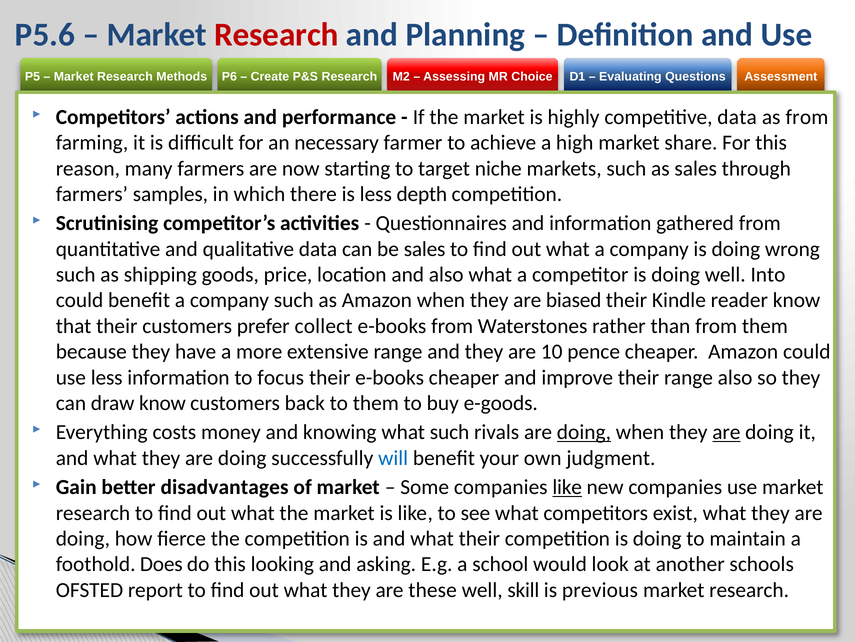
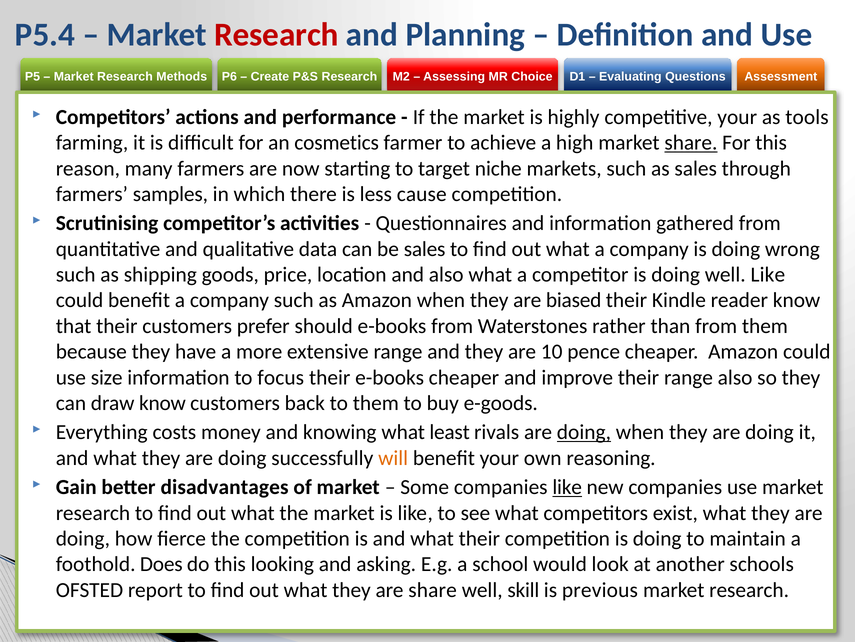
P5.6: P5.6 -> P5.4 (45, 35)
competitive data: data -> your (737, 117)
as from: from -> tools (807, 117)
necessary: necessary -> cosmetics (337, 143)
share underline: none -> present (691, 143)
depth: depth -> cause (422, 194)
well Into: Into -> Like (768, 274)
collect: collect -> should (324, 326)
use less: less -> size (107, 377)
what such: such -> least (450, 432)
are underline: present -> none (726, 432)
will colour: blue -> orange (393, 458)
judgment: judgment -> reasoning (611, 458)
are these: these -> share (433, 589)
